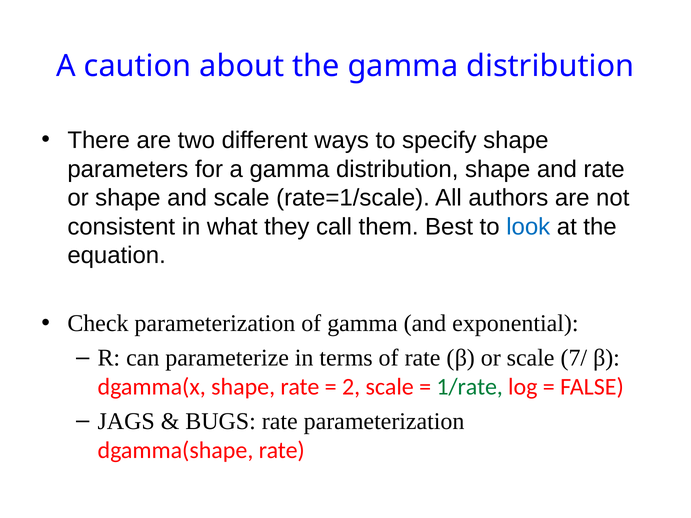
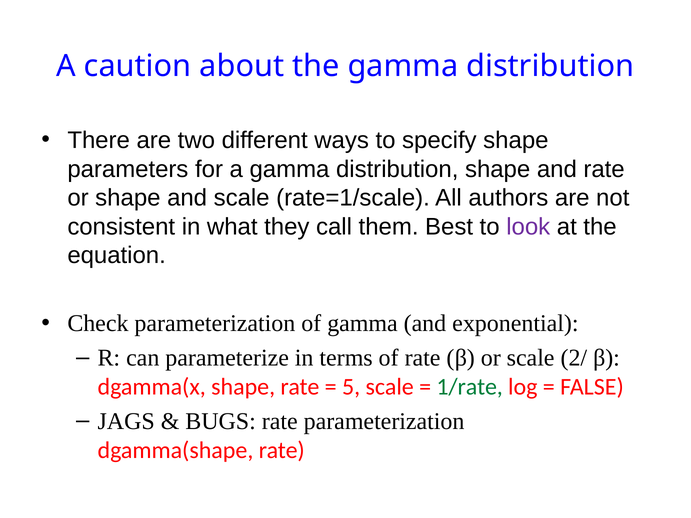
look colour: blue -> purple (528, 227)
7/: 7/ -> 2/ (574, 358)
2: 2 -> 5 (351, 387)
